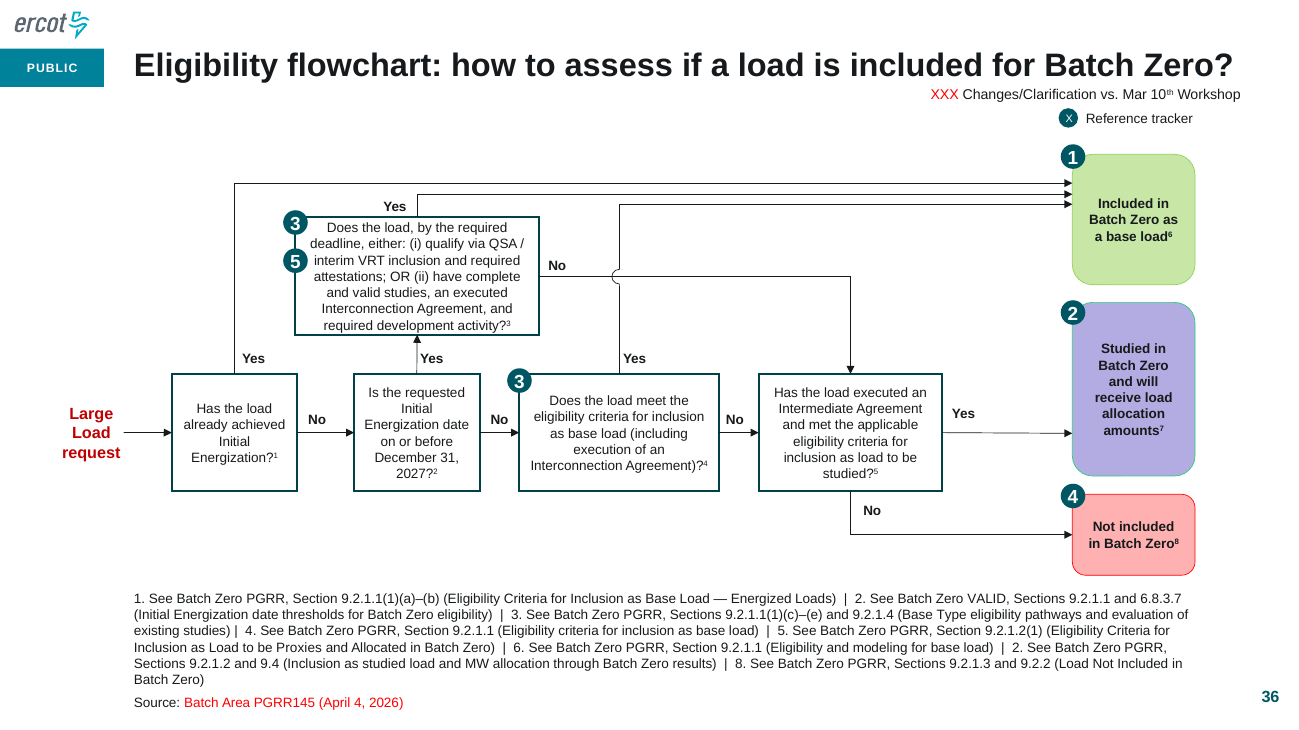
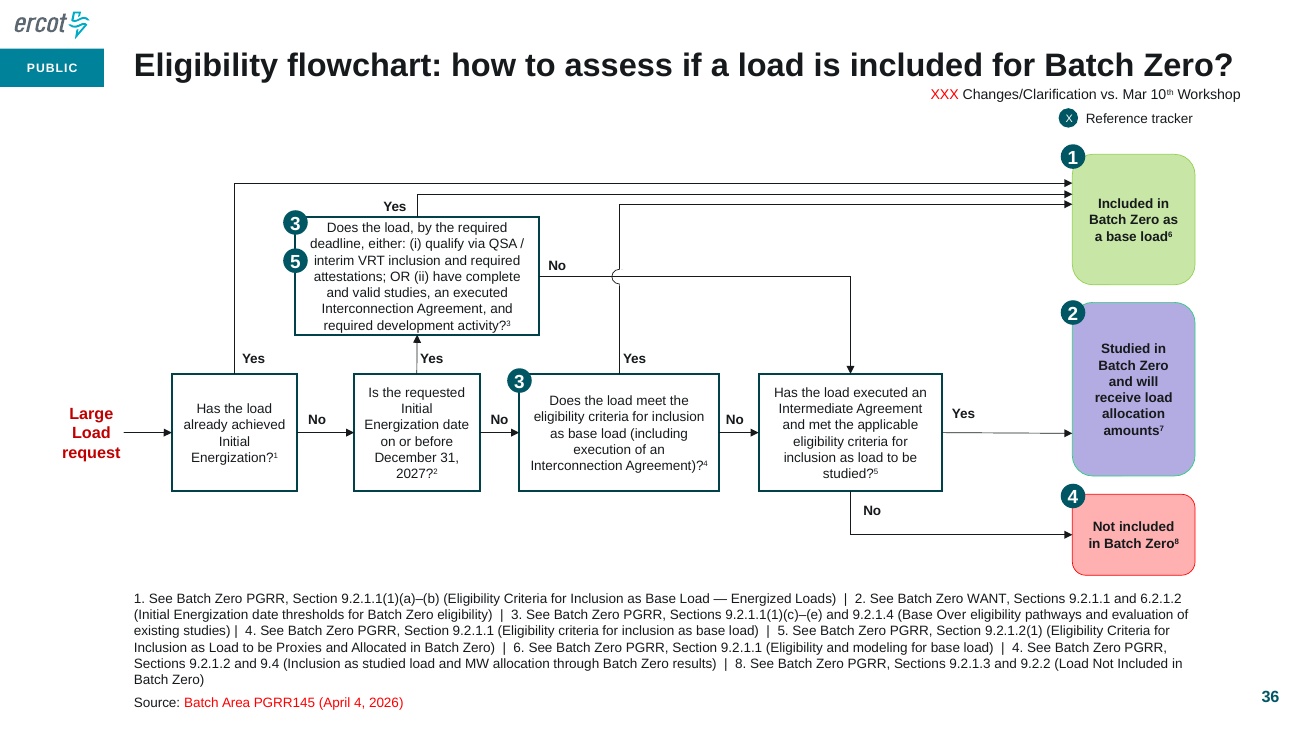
Zero VALID: VALID -> WANT (989, 600)
6.8.3.7: 6.8.3.7 -> 6.2.1.2 (1161, 600)
Type: Type -> Over (951, 616)
2: 2 -> 4 (1018, 648)
